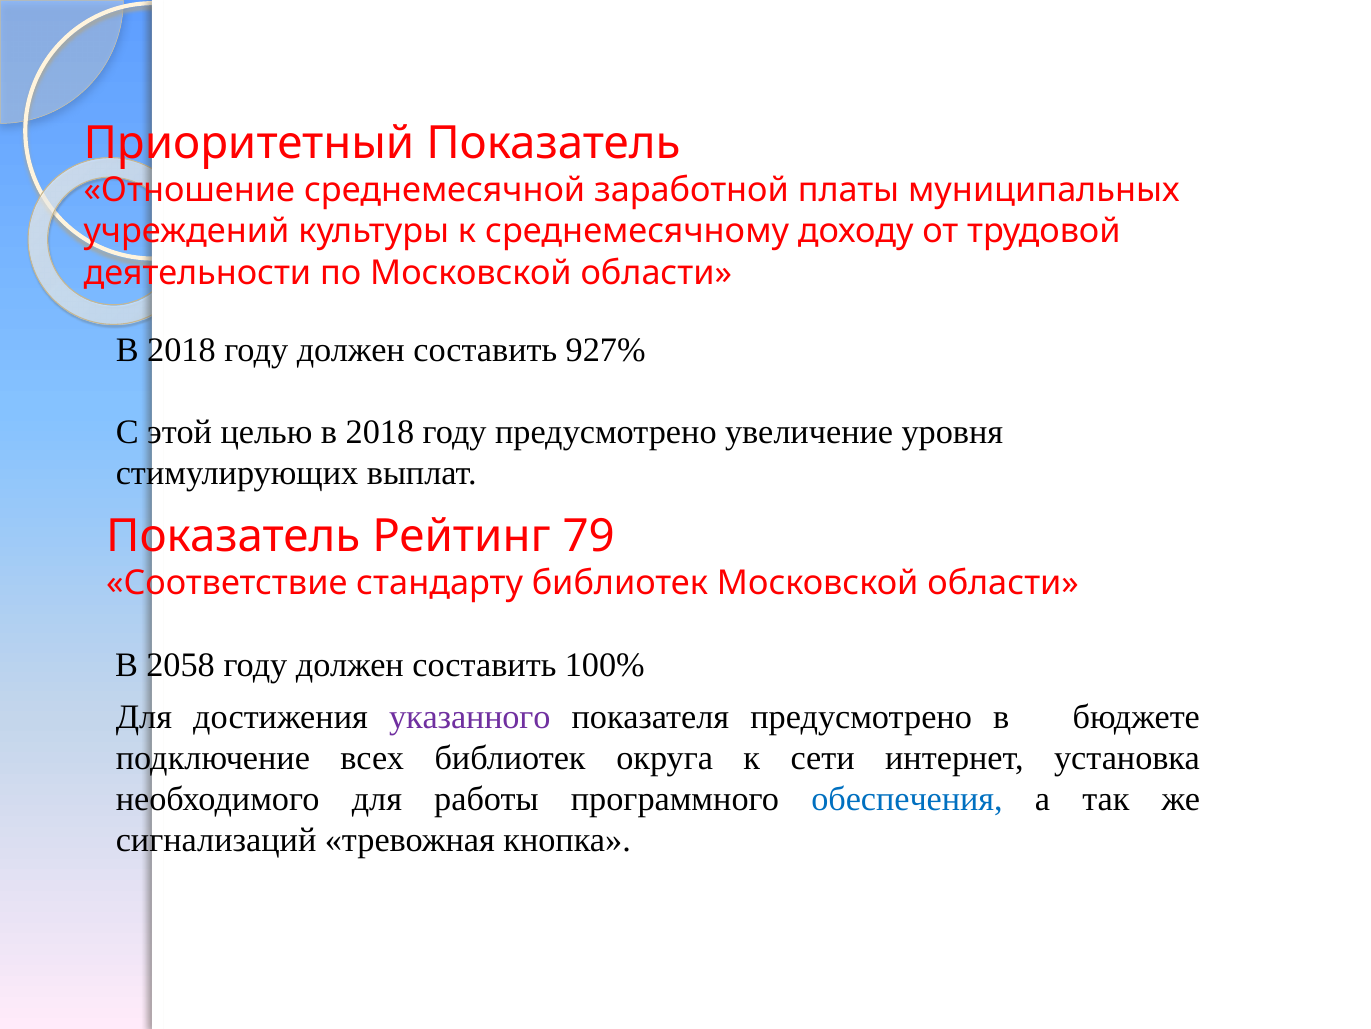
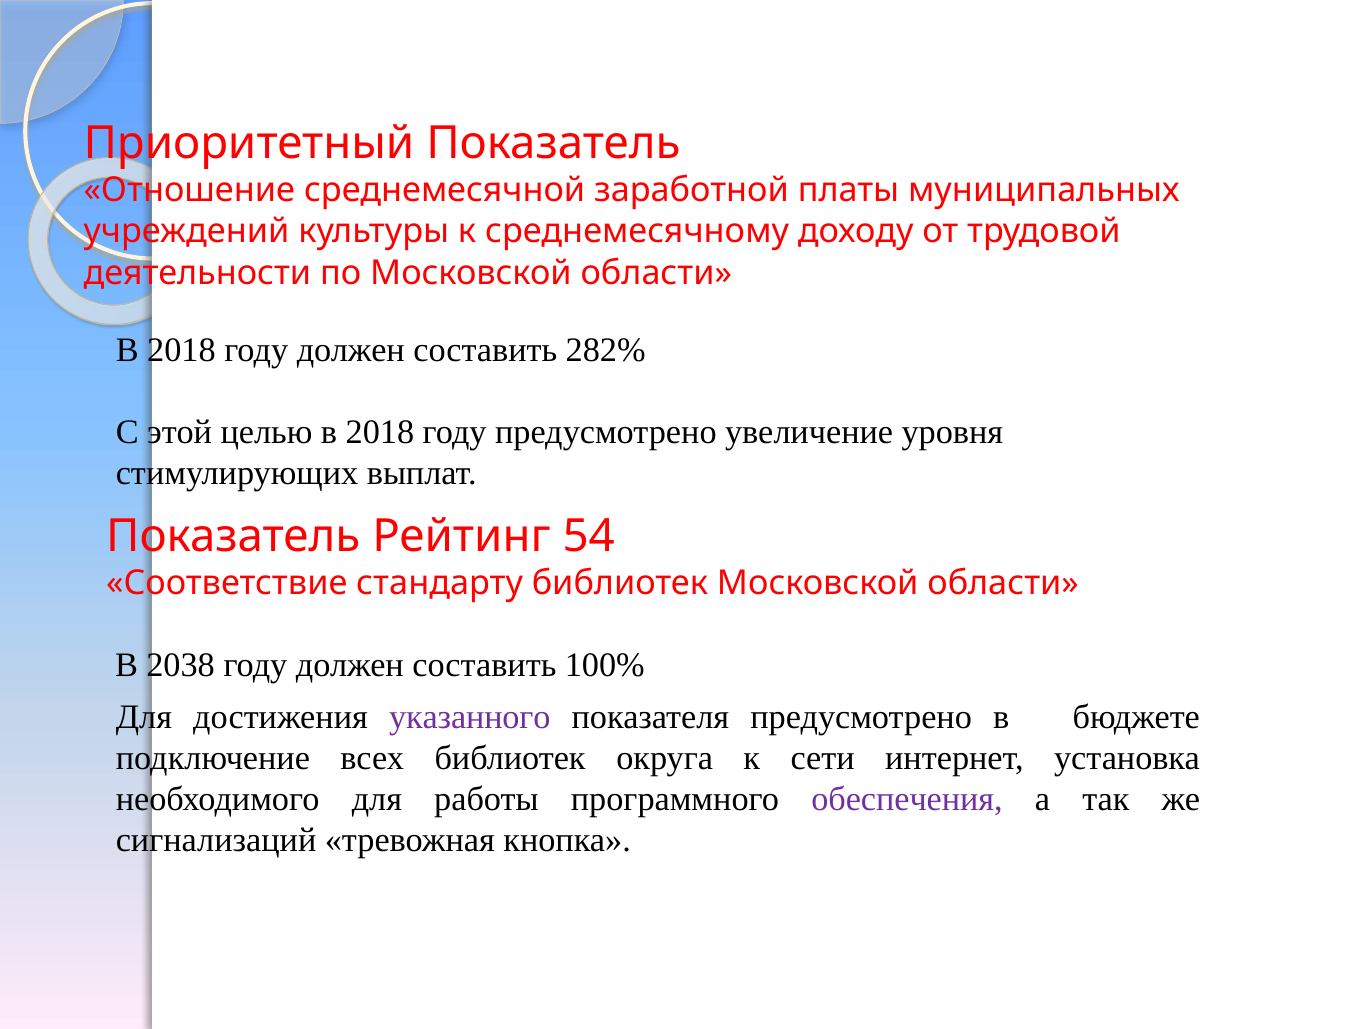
927%: 927% -> 282% (606, 349)
79: 79 -> 54 (589, 536)
2058: 2058 -> 2038 (181, 665)
обеспечения colour: blue -> purple (907, 799)
